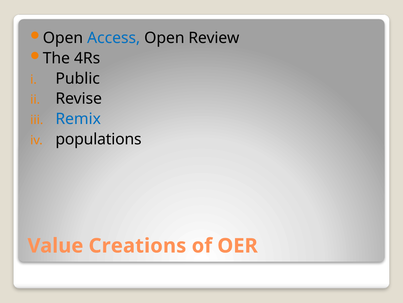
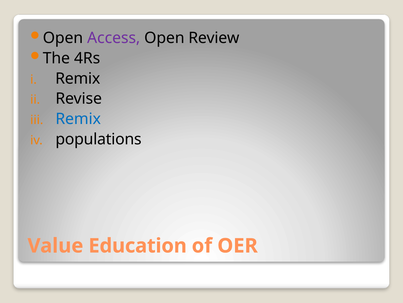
Access colour: blue -> purple (114, 38)
Public: Public -> Remix (78, 78)
Creations: Creations -> Education (138, 245)
